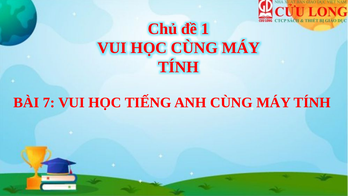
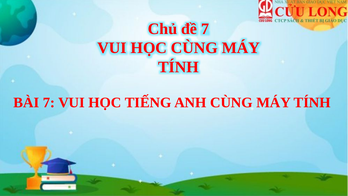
đề 1: 1 -> 7 (205, 29)
